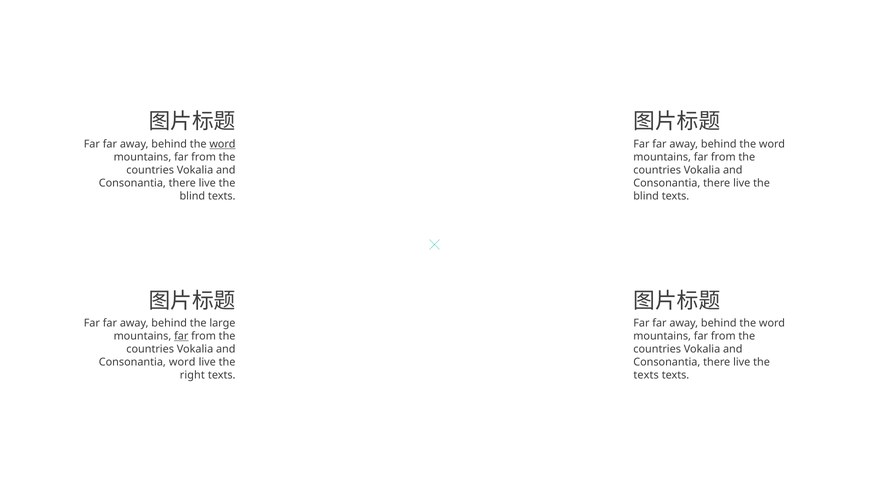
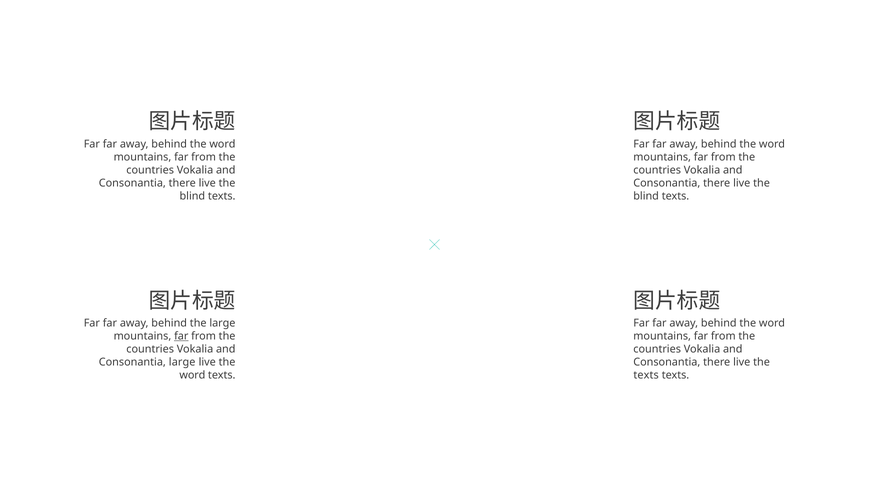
word underline: present -> none (222, 144)
Consonantia word: word -> large (182, 362)
right: right -> word (192, 375)
